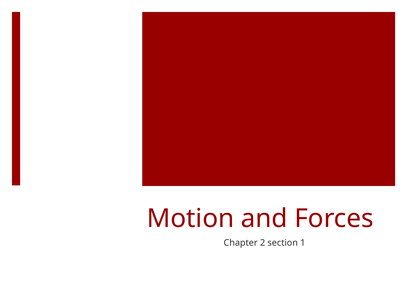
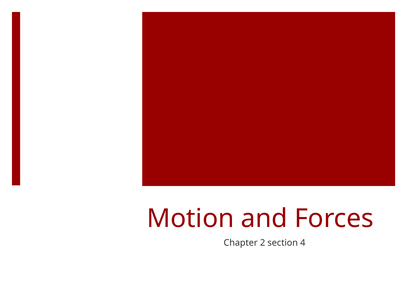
1: 1 -> 4 (303, 243)
